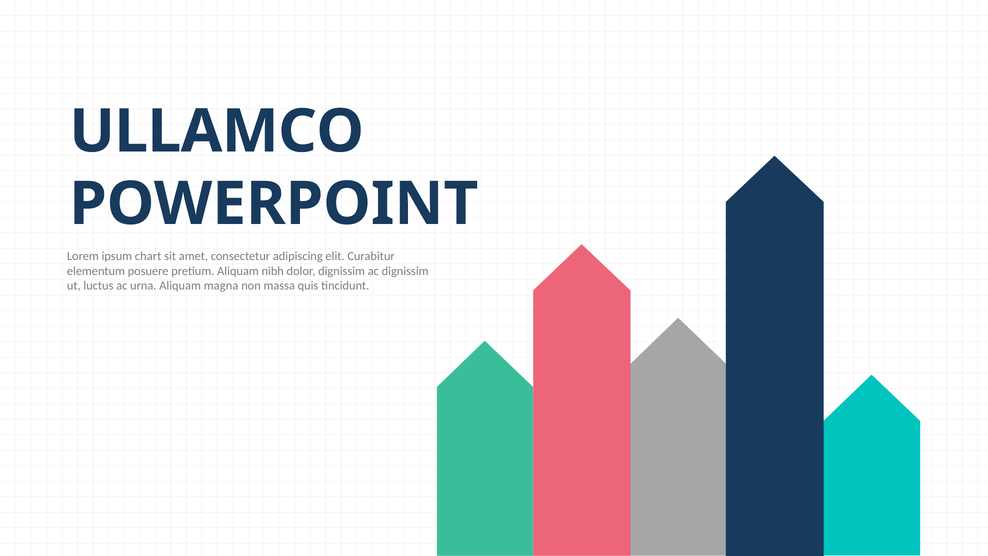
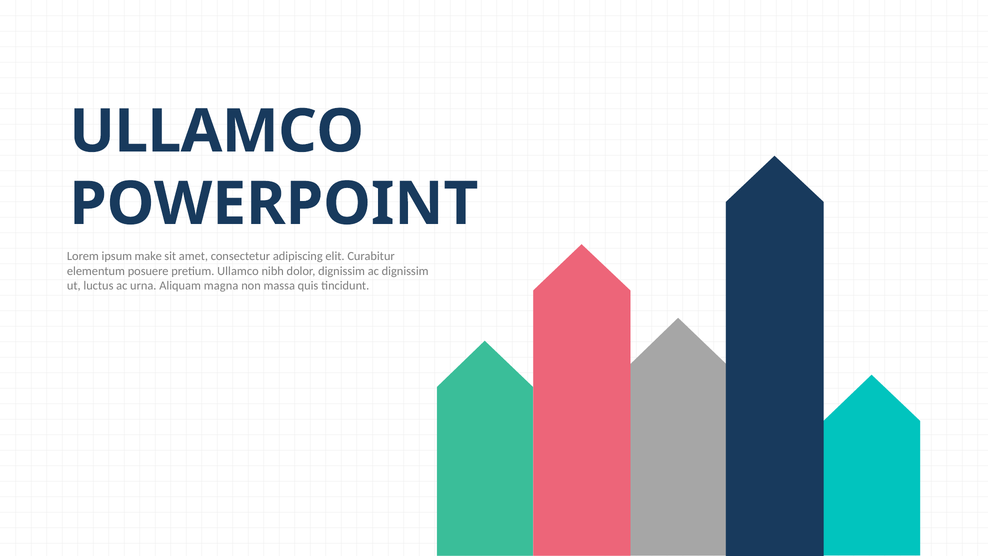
chart: chart -> make (148, 256)
pretium Aliquam: Aliquam -> Ullamco (238, 271)
